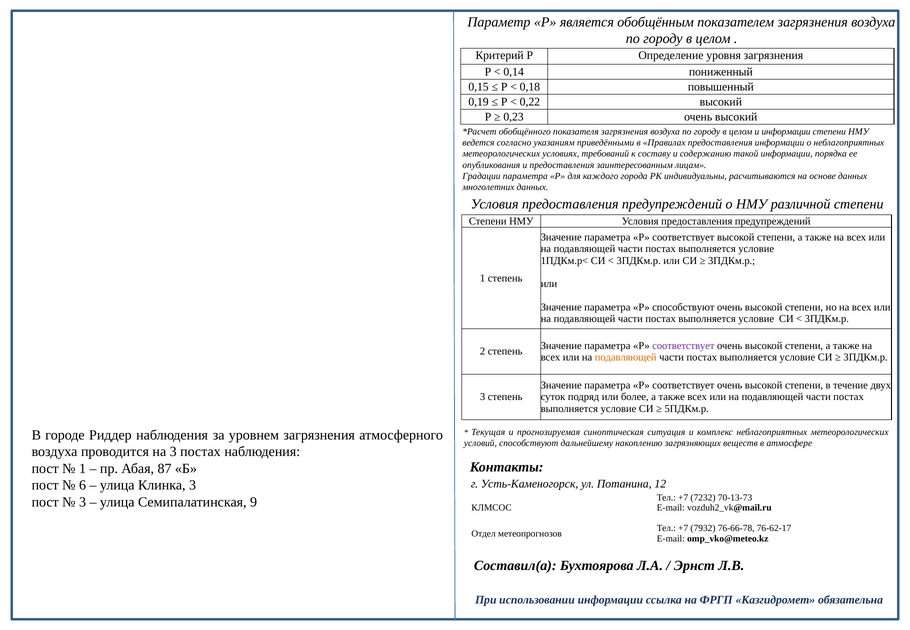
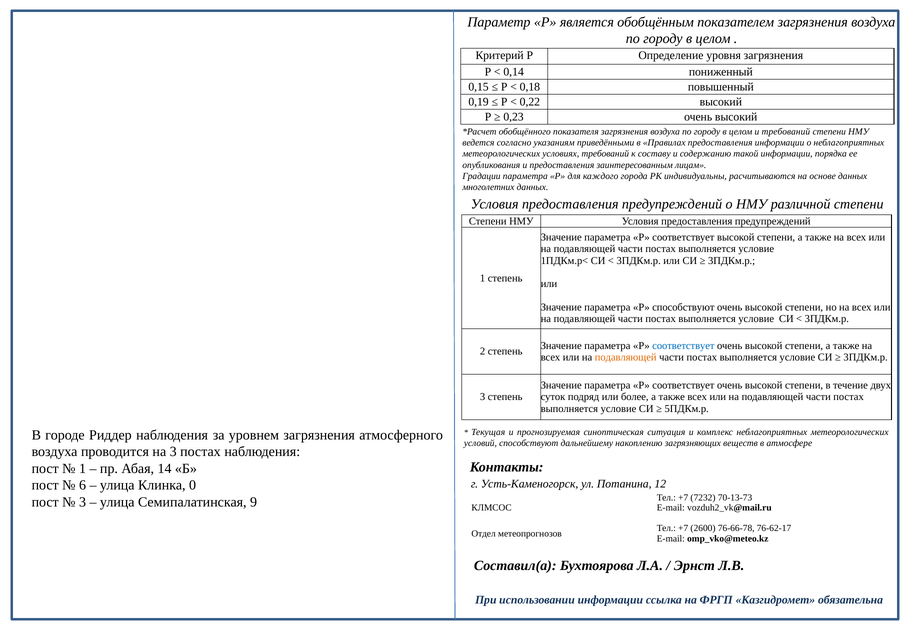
и информации: информации -> требований (786, 132)
соответствует colour: purple -> blue (683, 346)
87: 87 -> 14 (165, 468)
Клинка 3: 3 -> 0 (193, 485)
7932: 7932 -> 2600 (703, 528)
